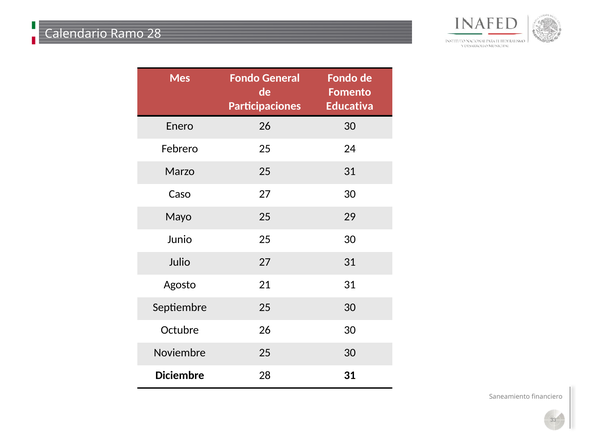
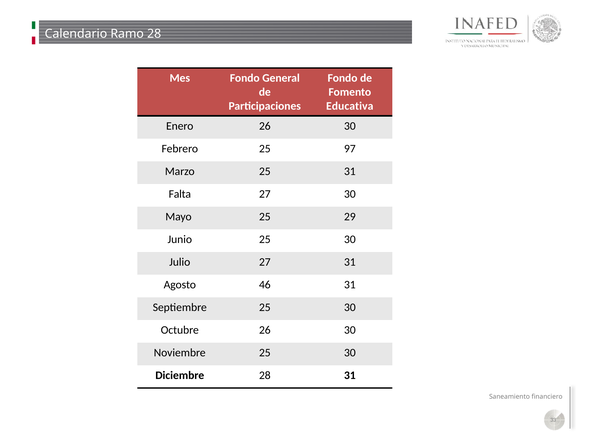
24: 24 -> 97 (350, 149)
Caso: Caso -> Falta (180, 194)
21: 21 -> 46 (265, 285)
